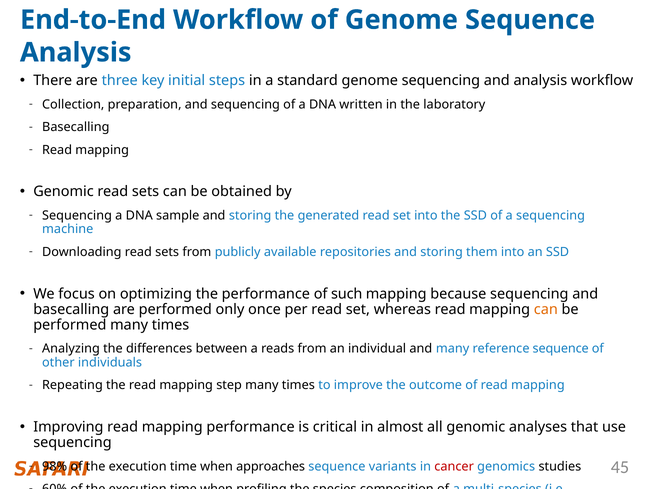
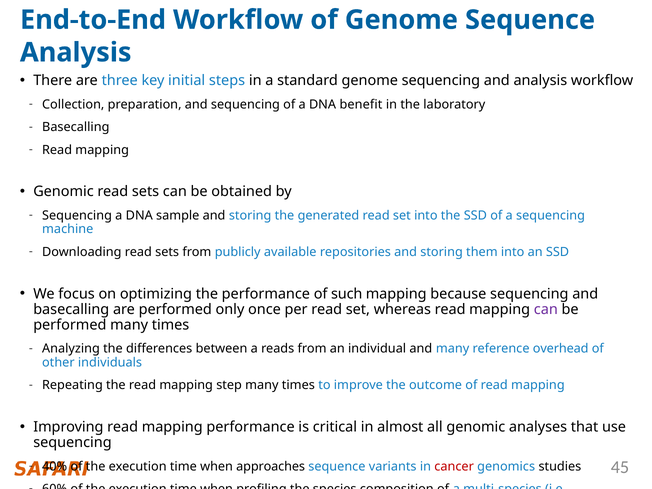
written: written -> benefit (361, 104)
can colour: orange -> purple (546, 309)
reference sequence: sequence -> overhead (561, 349)
98%: 98% -> 40% (55, 466)
